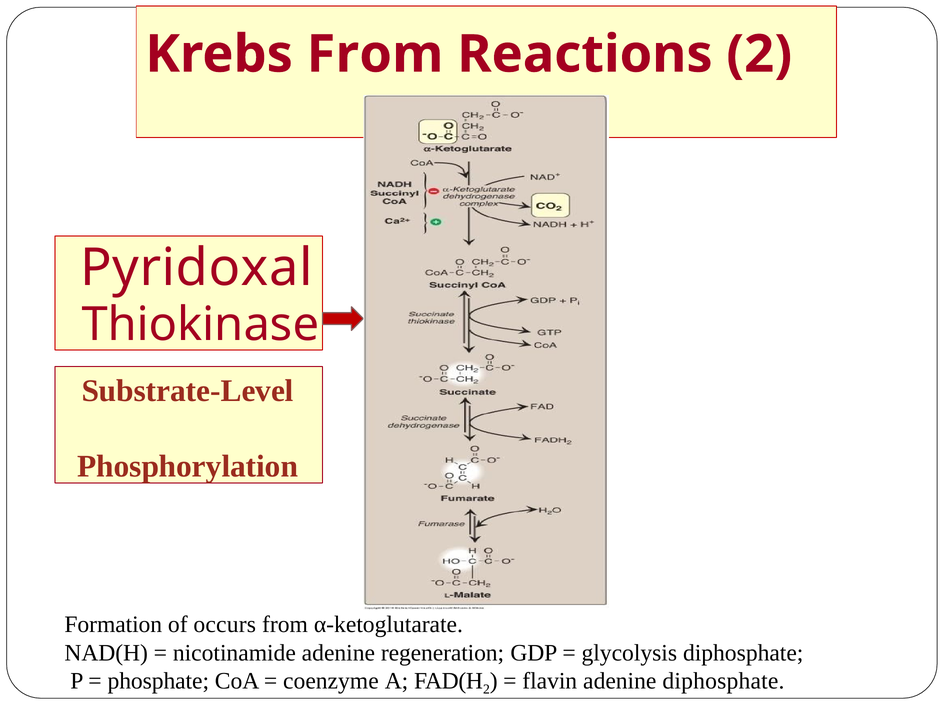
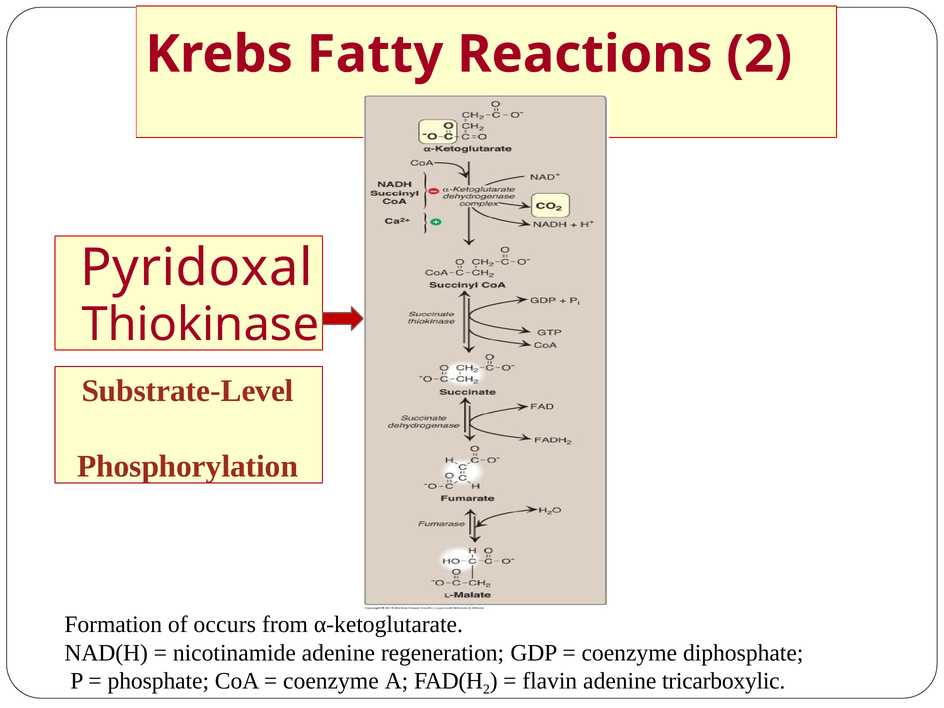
Krebs From: From -> Fatty (375, 54)
glycolysis: glycolysis -> coenzyme (629, 653)
adenine diphosphate: diphosphate -> tricarboxylic (724, 681)
